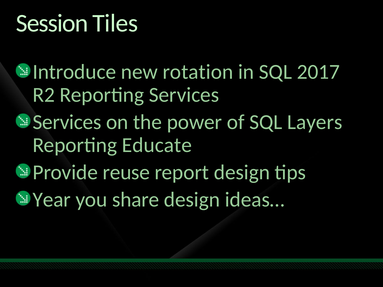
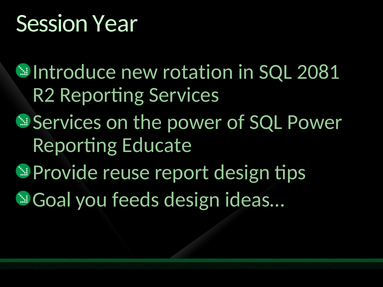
Tiles: Tiles -> Year (115, 23)
2017: 2017 -> 2081 (318, 72)
SQL Layers: Layers -> Power (315, 122)
Year: Year -> Goal (52, 200)
share: share -> feeds (136, 200)
